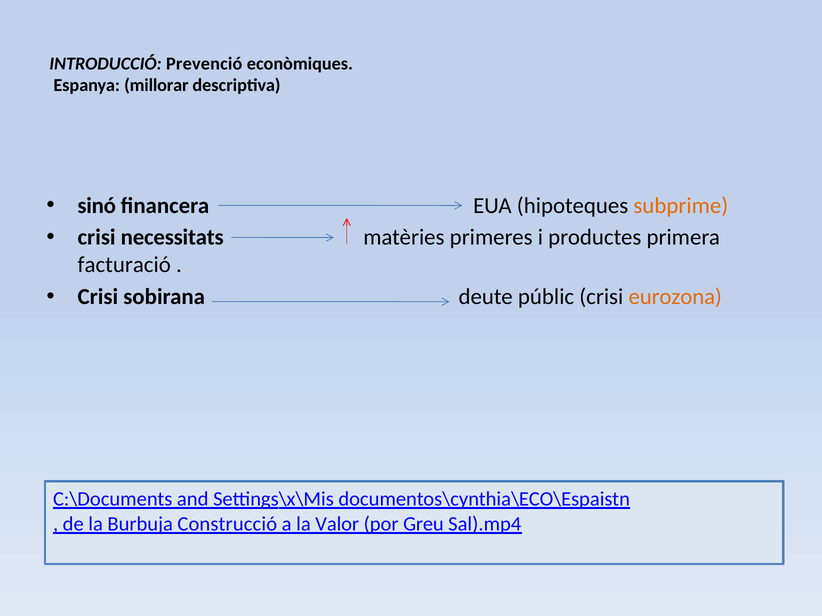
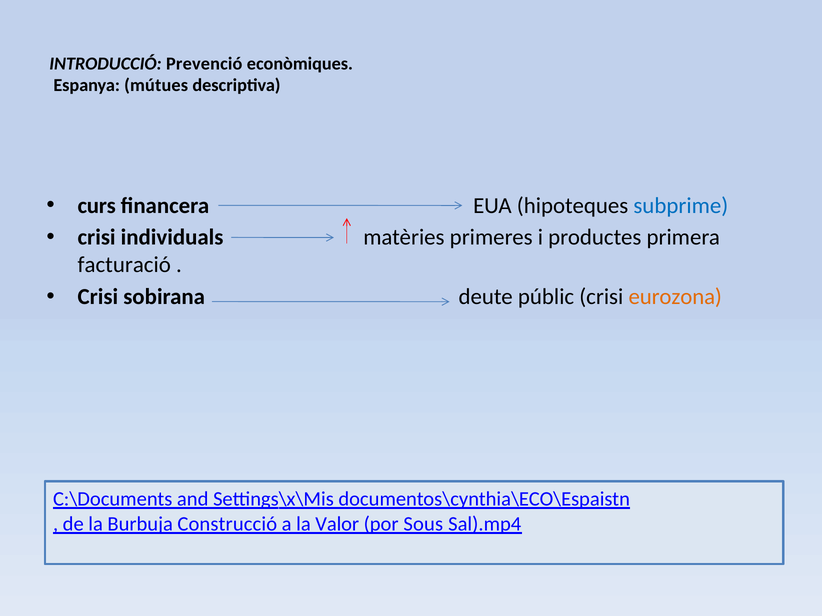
millorar: millorar -> mútues (156, 86)
sinó: sinó -> curs (97, 206)
subprime colour: orange -> blue (681, 206)
necessitats: necessitats -> individuals (172, 238)
Greu: Greu -> Sous (423, 525)
